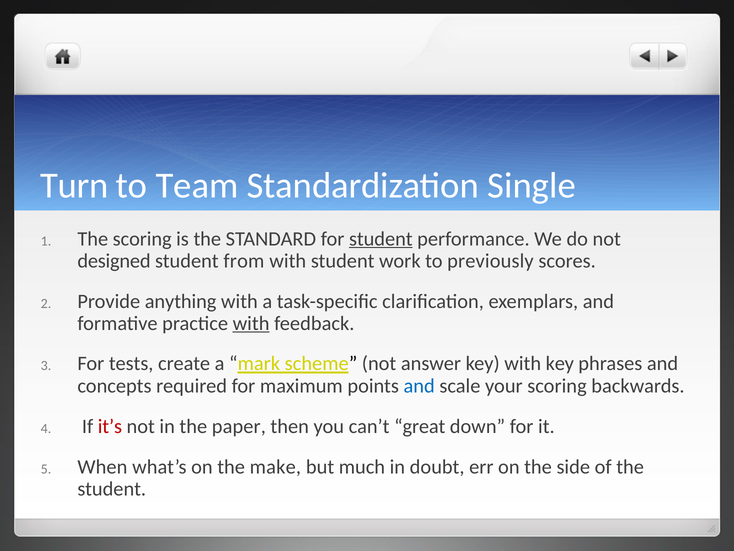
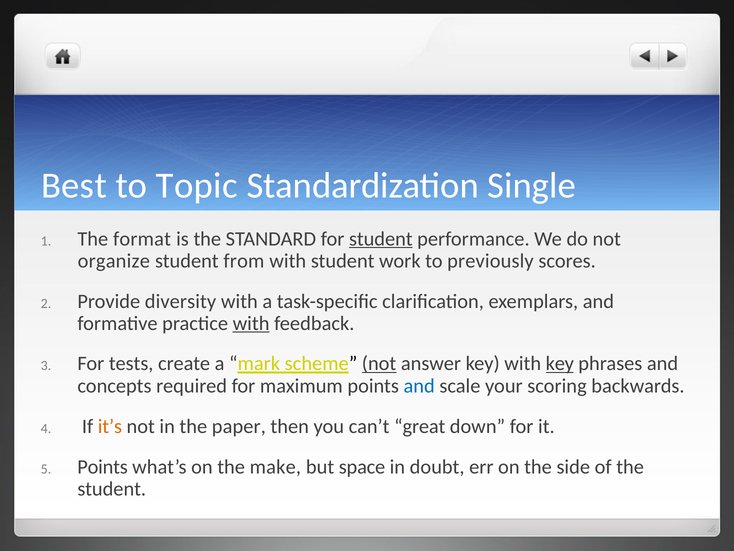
Turn: Turn -> Best (74, 186)
Team: Team -> Topic (197, 186)
The scoring: scoring -> format (142, 239)
designed: designed -> organize (114, 261)
anything: anything -> diversity (181, 301)
not underline: none -> present (379, 363)
key underline: none -> present (560, 363)
it’s colour: red -> orange (110, 426)
When: When -> Points (103, 467)
much: much -> space (362, 467)
